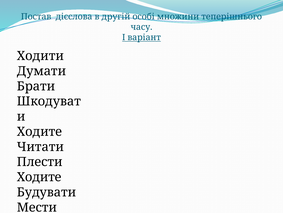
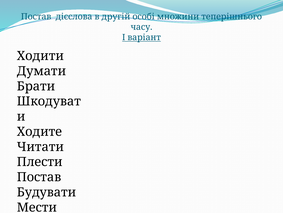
Ходите: Ходите -> Постав (39, 177)
